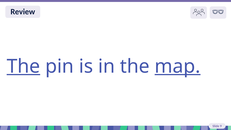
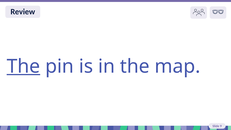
map underline: present -> none (178, 66)
